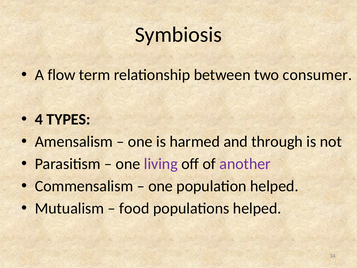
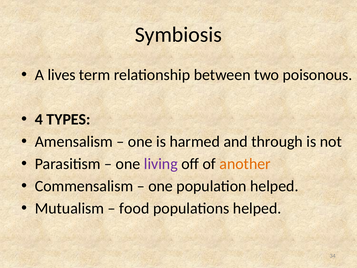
flow: flow -> lives (62, 75)
consumer: consumer -> poisonous (317, 75)
another colour: purple -> orange (245, 164)
